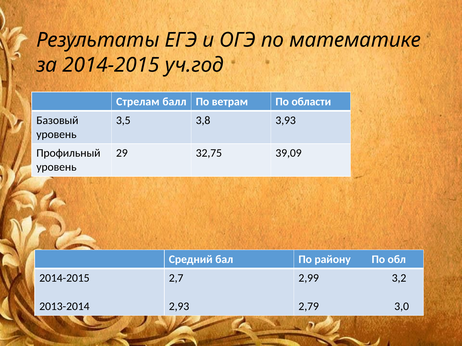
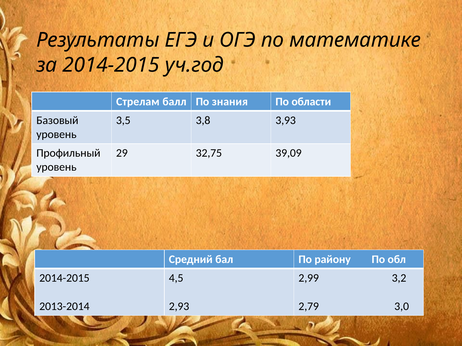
ветрам: ветрам -> знания (230, 102)
2,7: 2,7 -> 4,5 (176, 278)
